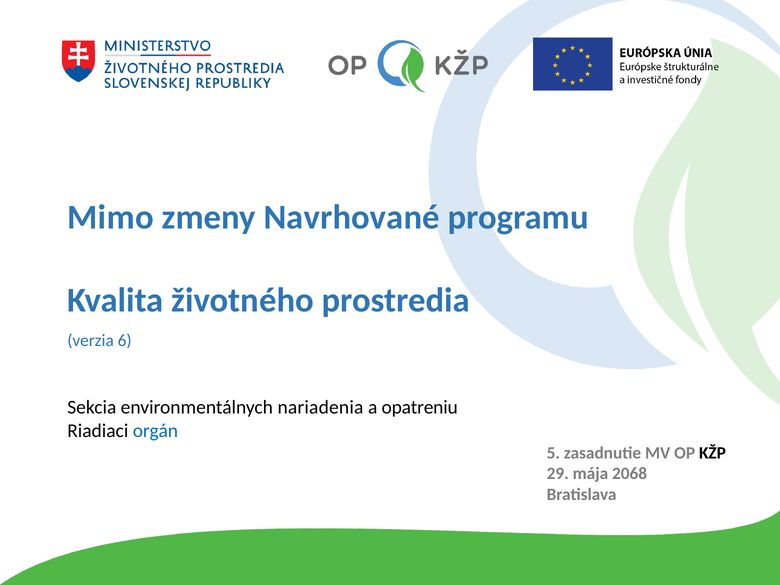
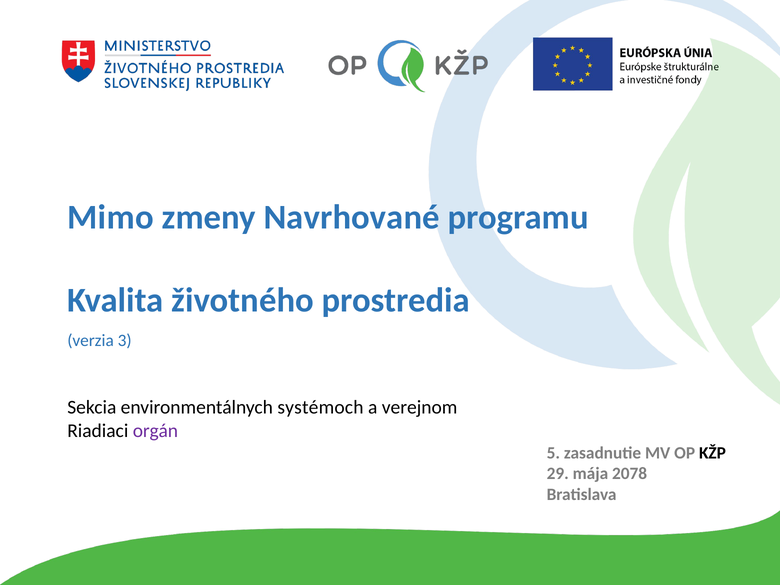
6: 6 -> 3 (125, 341)
nariadenia: nariadenia -> systémoch (320, 407)
opatreniu: opatreniu -> verejnom (420, 407)
orgán colour: blue -> purple (155, 431)
2068: 2068 -> 2078 (630, 474)
